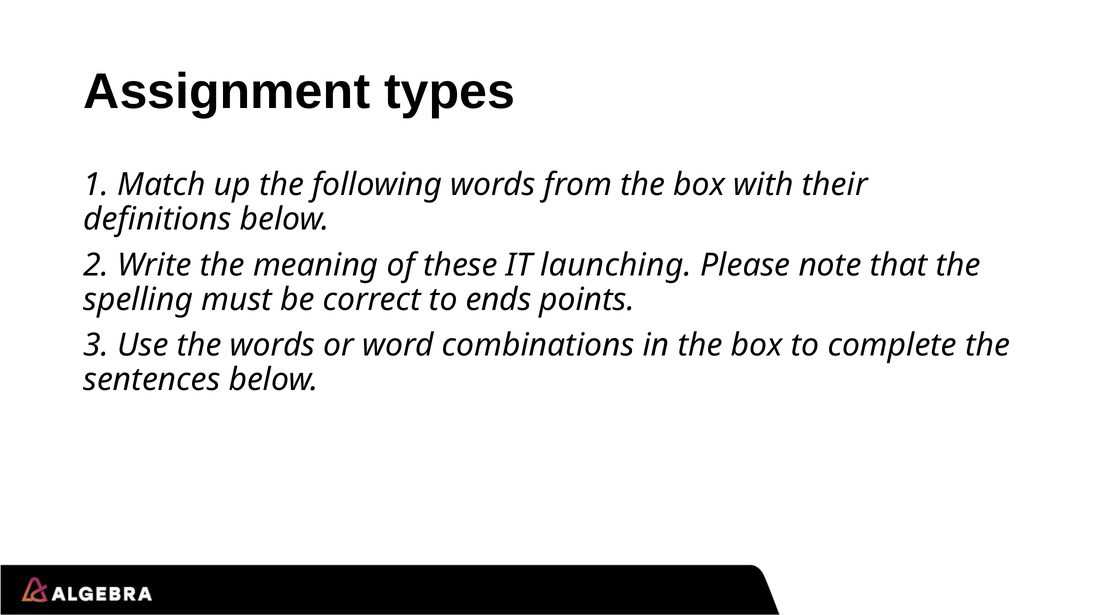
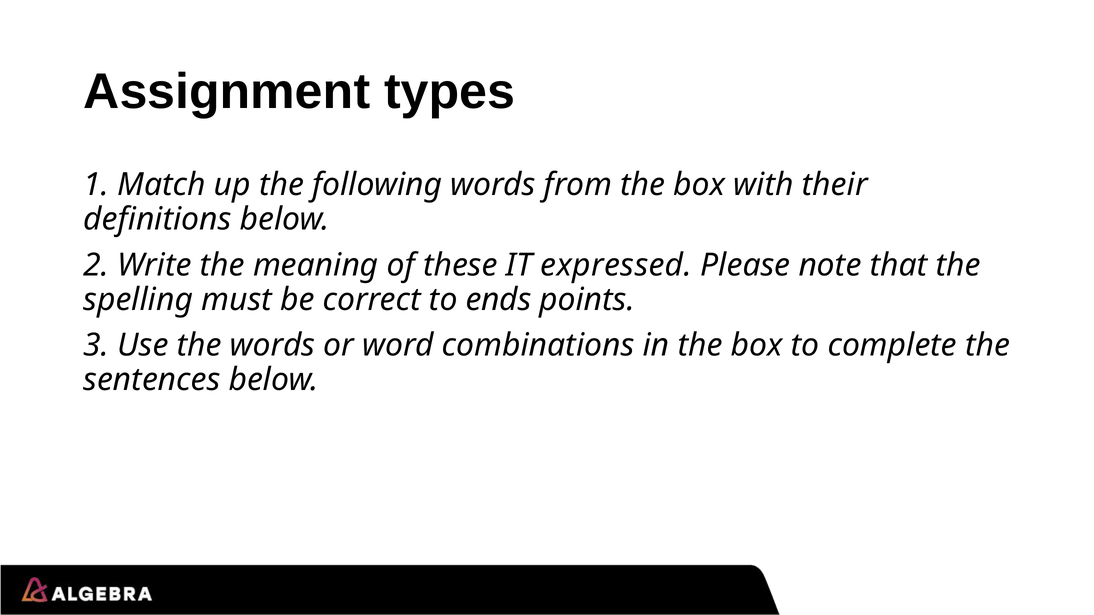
launching: launching -> expressed (616, 265)
